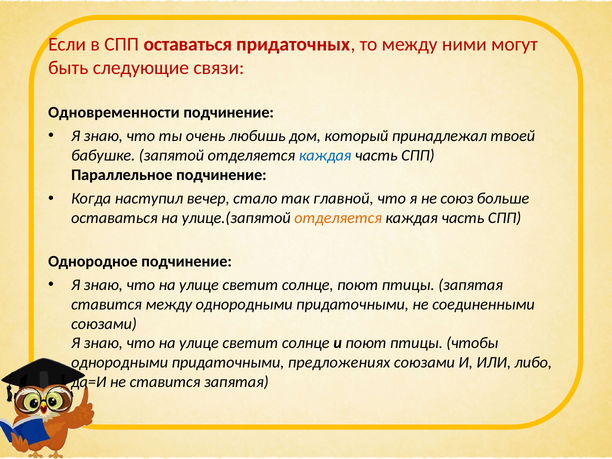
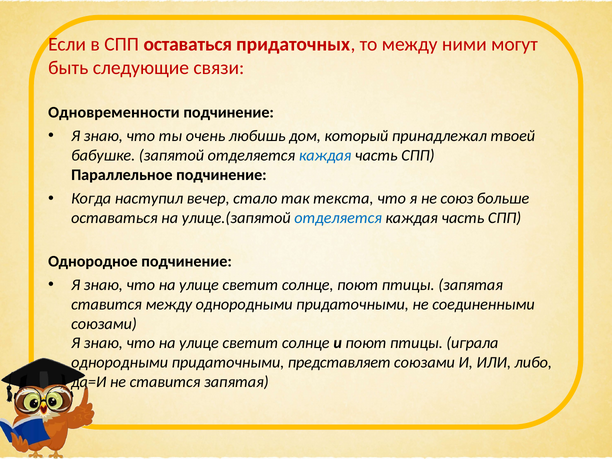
главной: главной -> текста (343, 199)
отделяется colour: orange -> blue (338, 218)
чтобы: чтобы -> играла (472, 343)
предложениях: предложениях -> представляет (339, 362)
